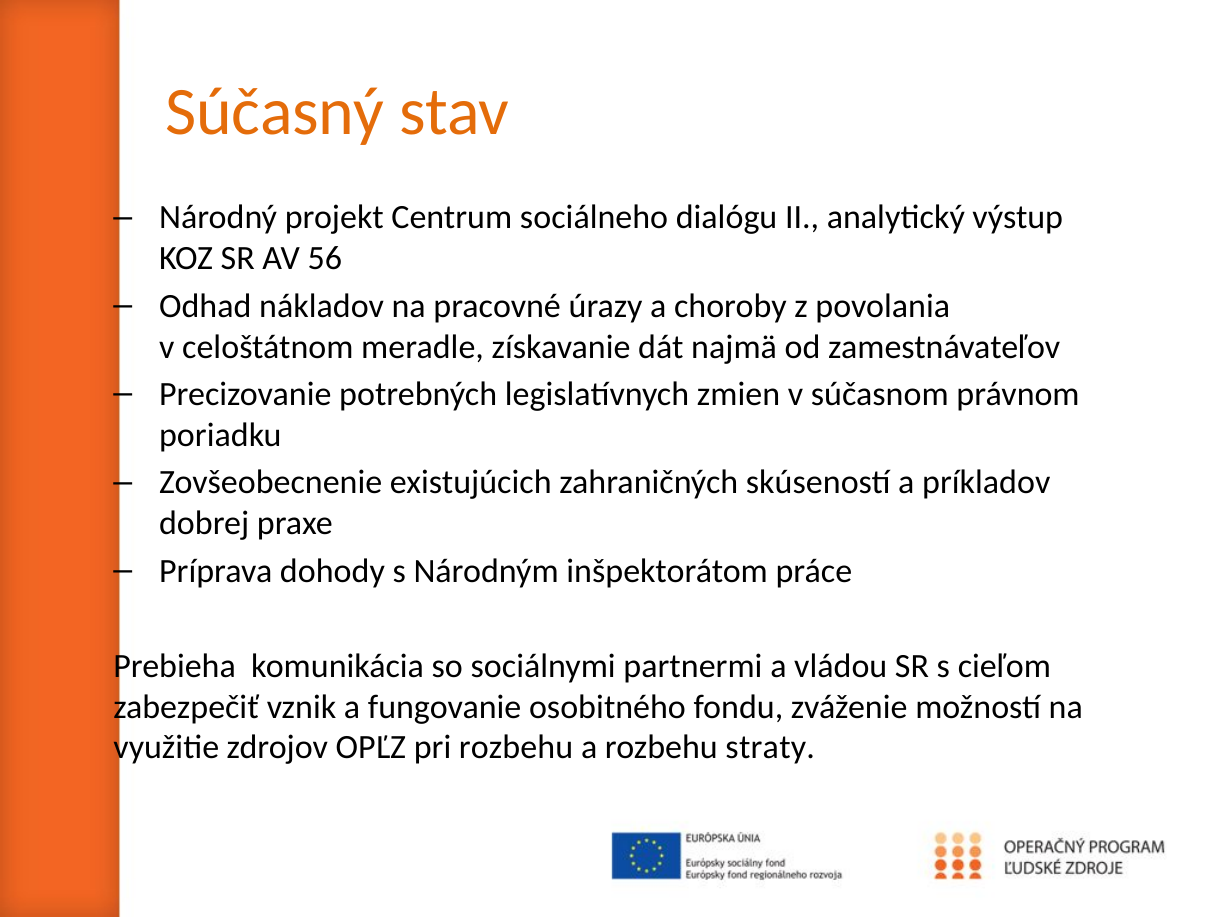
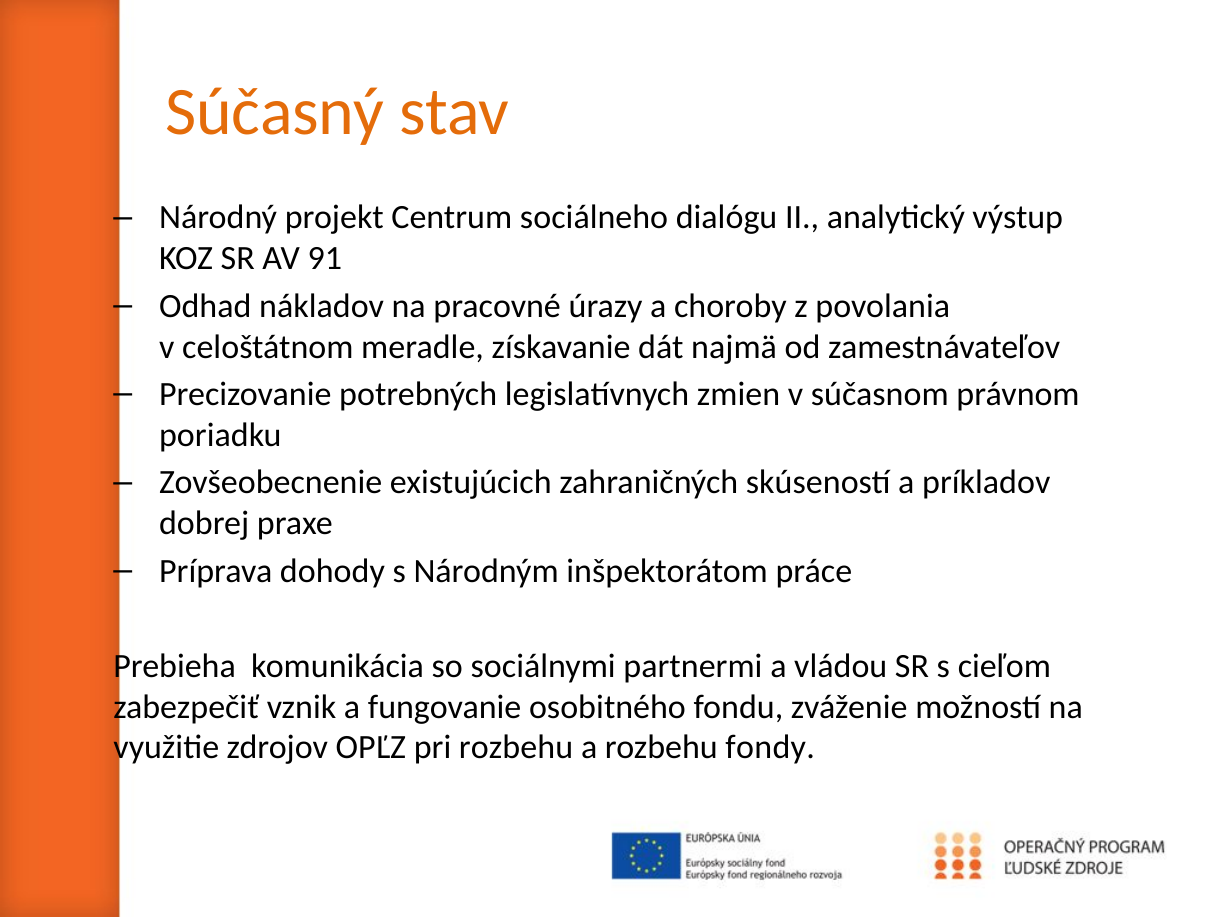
56: 56 -> 91 (325, 259)
straty: straty -> fondy (770, 748)
